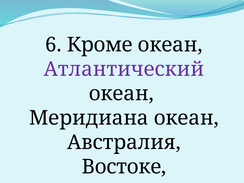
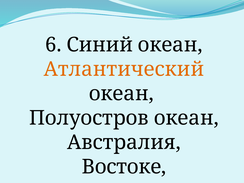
Кроме: Кроме -> Синий (100, 45)
Атлантический colour: purple -> orange (124, 69)
Меридиана: Меридиана -> Полуостров (89, 118)
